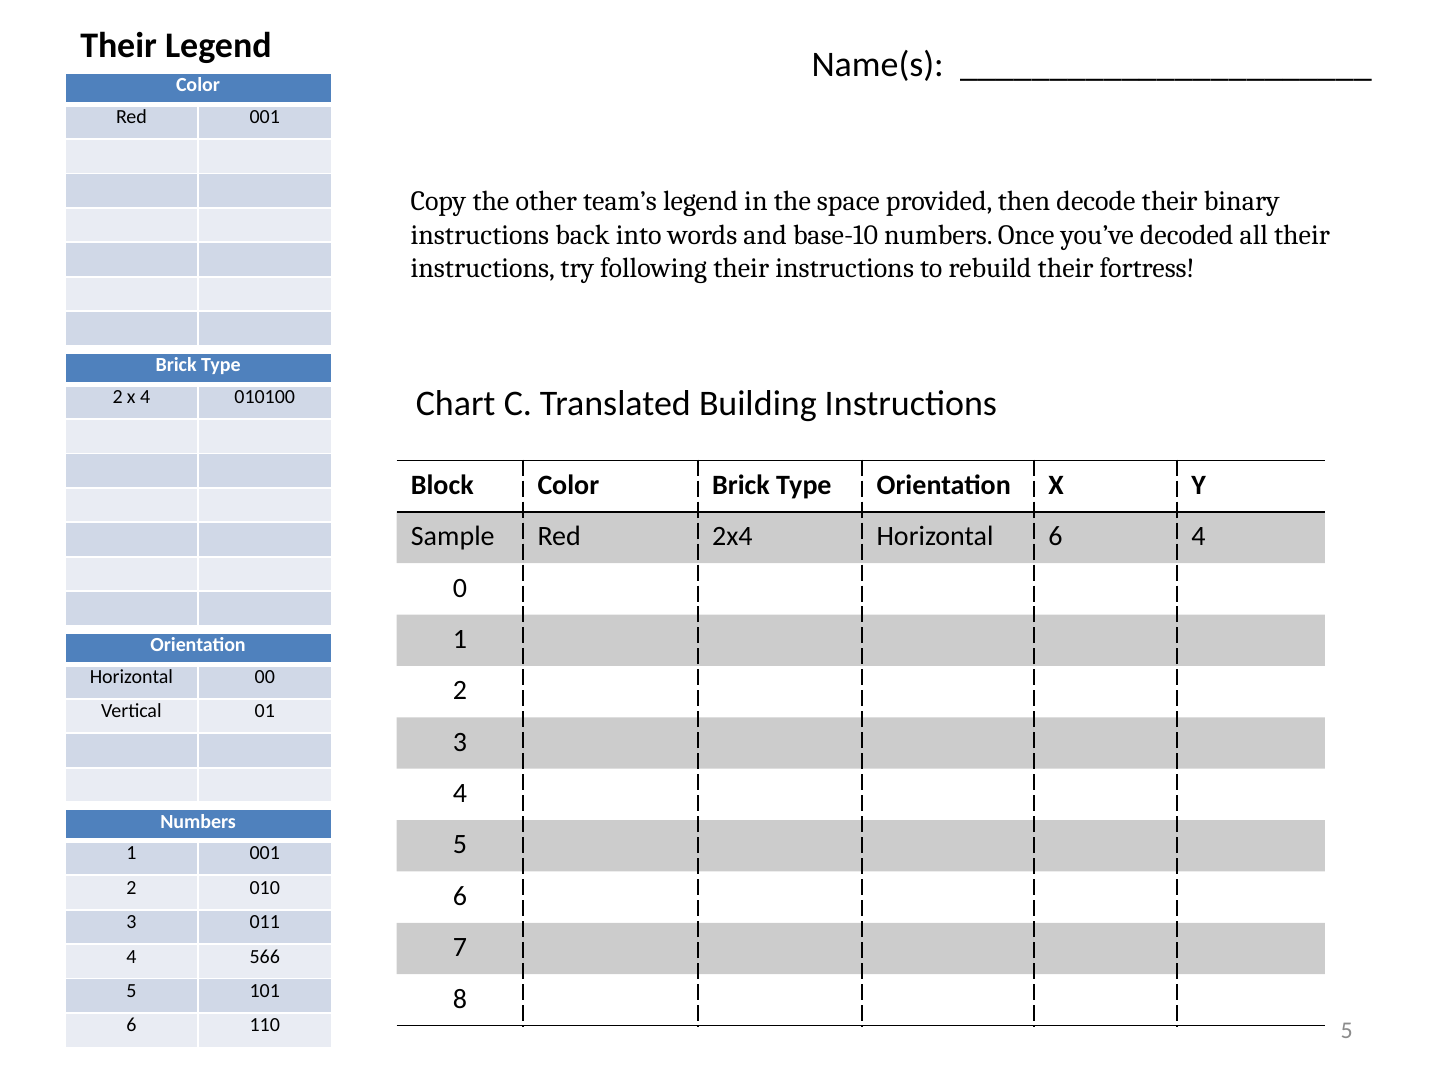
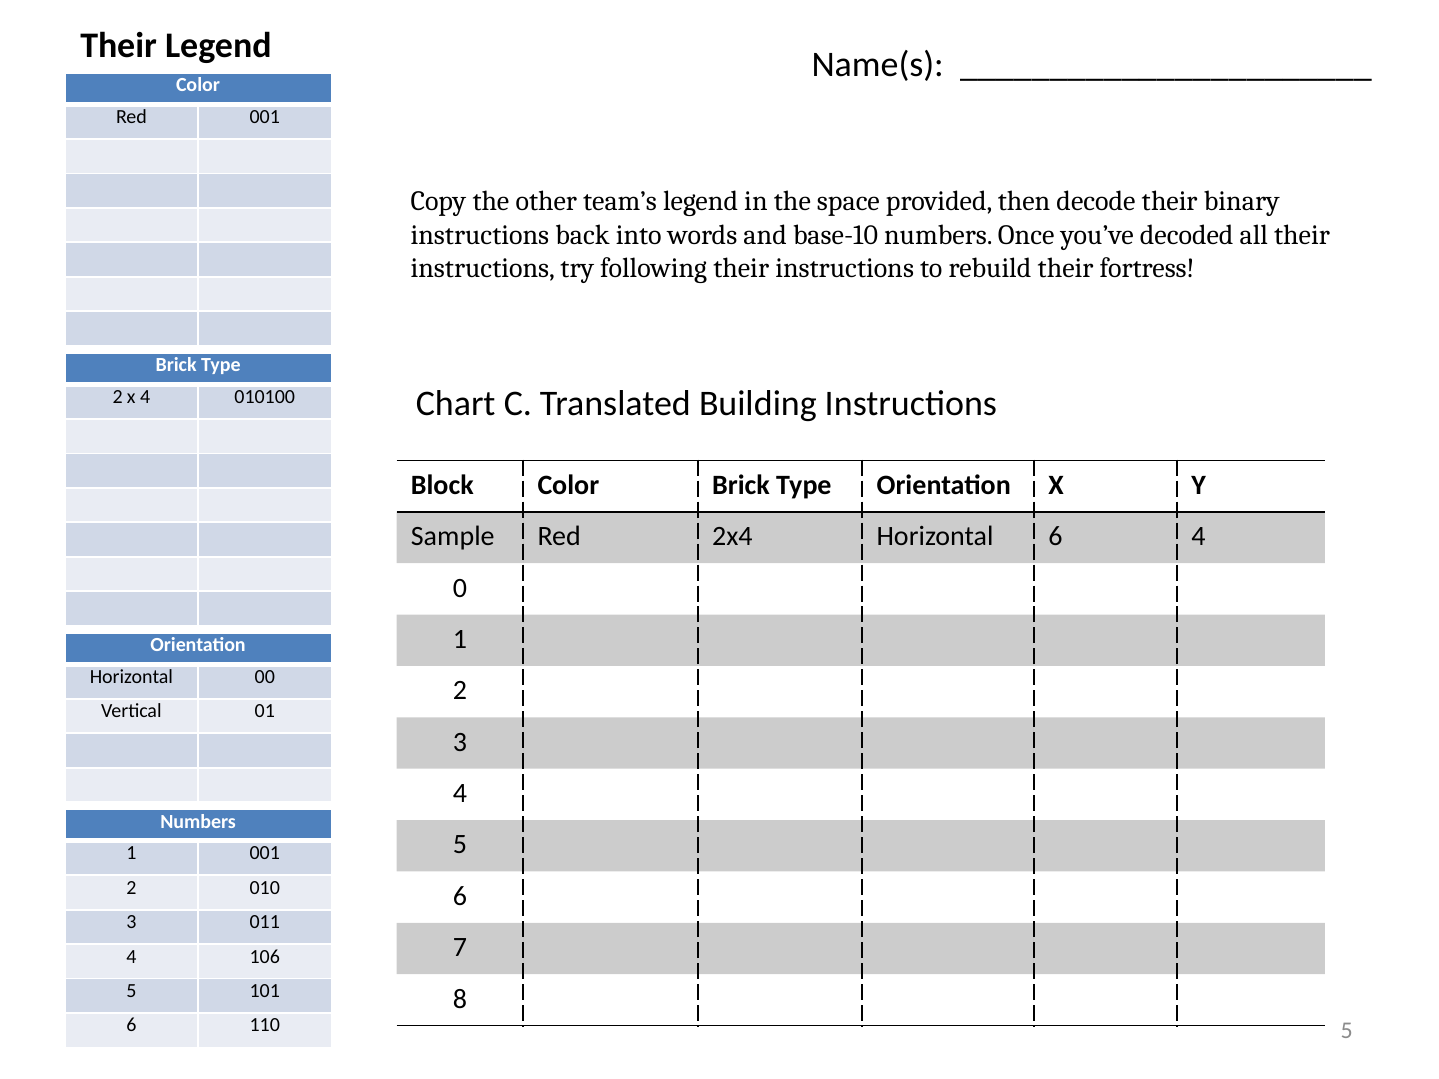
566: 566 -> 106 (265, 957)
